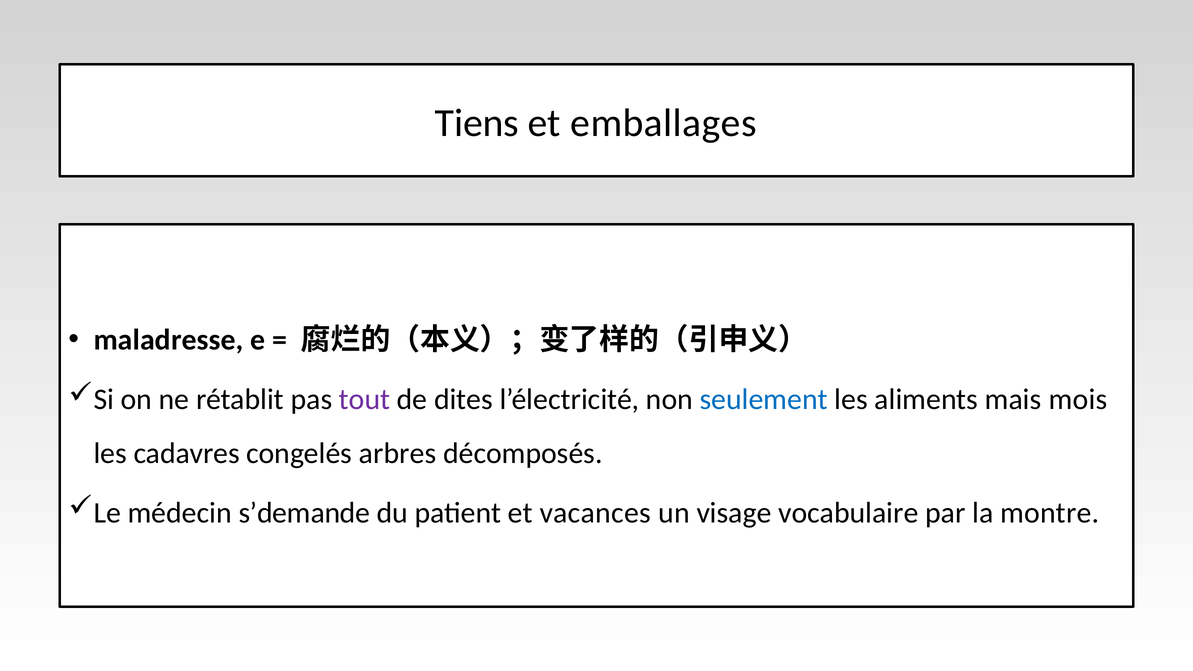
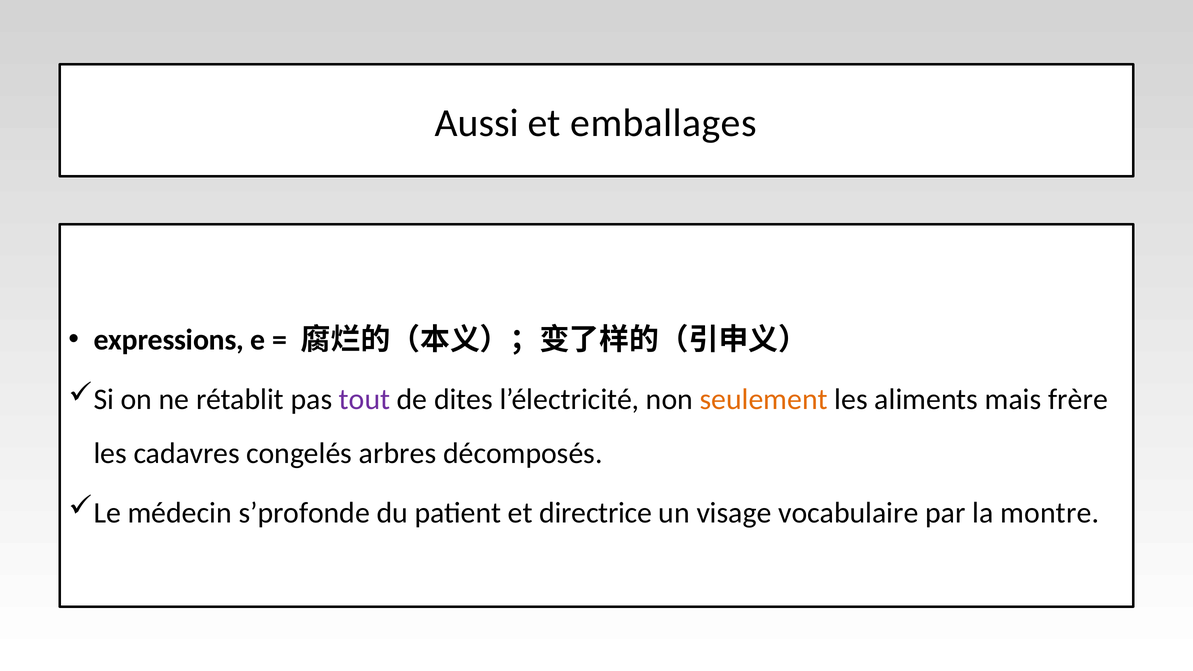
Tiens: Tiens -> Aussi (477, 123)
maladresse: maladresse -> expressions (169, 340)
seulement colour: blue -> orange (764, 400)
mois: mois -> frère (1078, 400)
s’demande: s’demande -> s’profonde (304, 513)
vacances: vacances -> directrice (596, 513)
